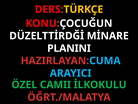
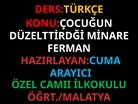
PLANINI: PLANINI -> FERMAN (69, 48)
